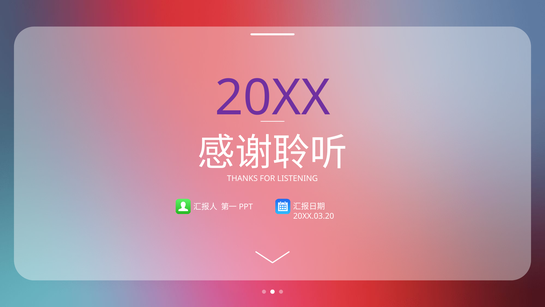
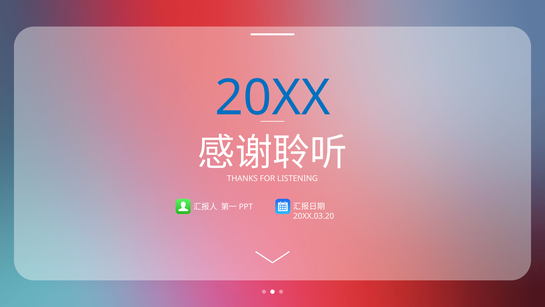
20XX colour: purple -> blue (272, 98)
